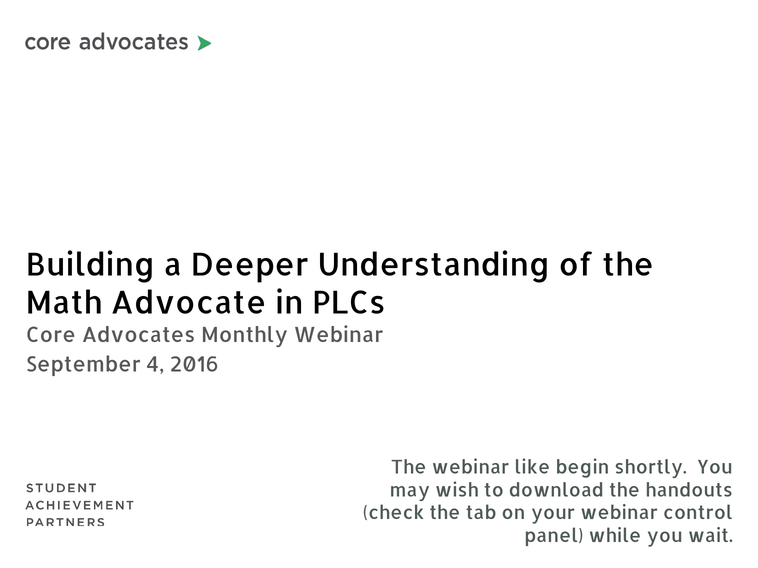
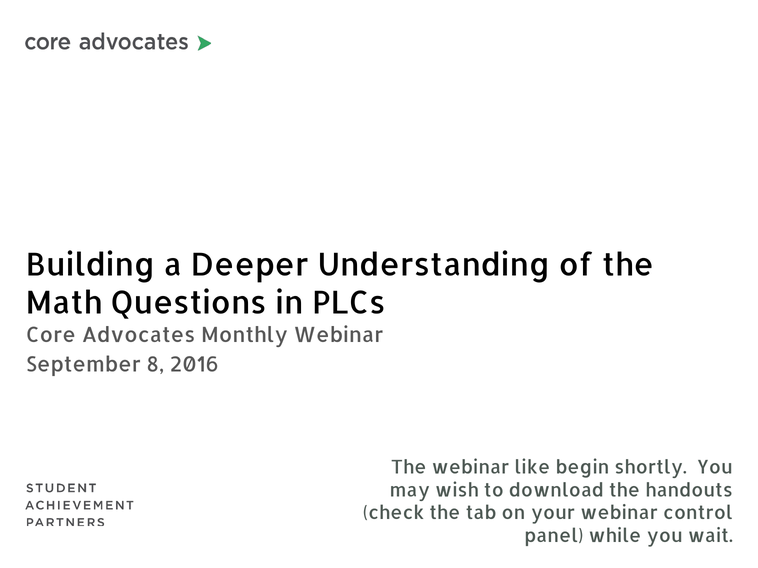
Advocate: Advocate -> Questions (189, 304)
4: 4 -> 8 (155, 365)
